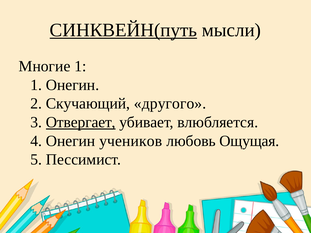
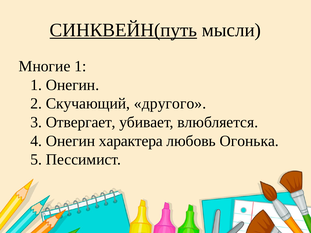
Отвергает underline: present -> none (81, 122)
учеников: учеников -> характера (131, 141)
Ощущая: Ощущая -> Огонька (249, 141)
